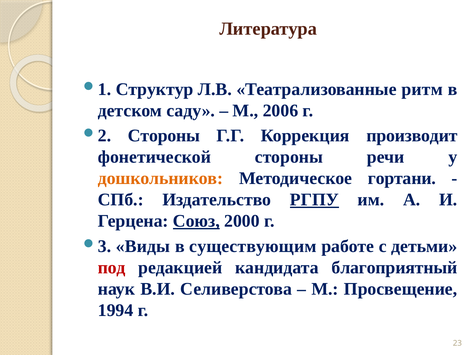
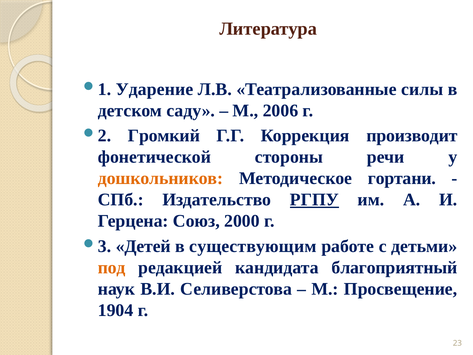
Структур: Структур -> Ударение (155, 89)
ритм: ритм -> силы (422, 89)
Стороны: Стороны -> Громкий (164, 136)
Союз underline: present -> none (196, 221)
Виды: Виды -> Детей (143, 246)
под colour: red -> orange (112, 267)
1994: 1994 -> 1904 (116, 310)
